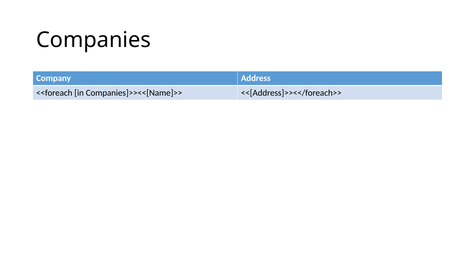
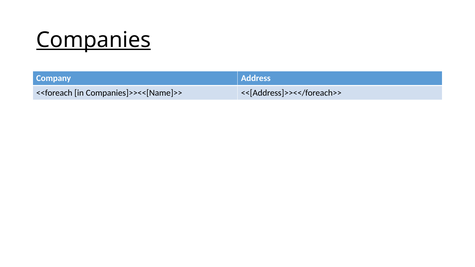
Companies underline: none -> present (94, 40)
